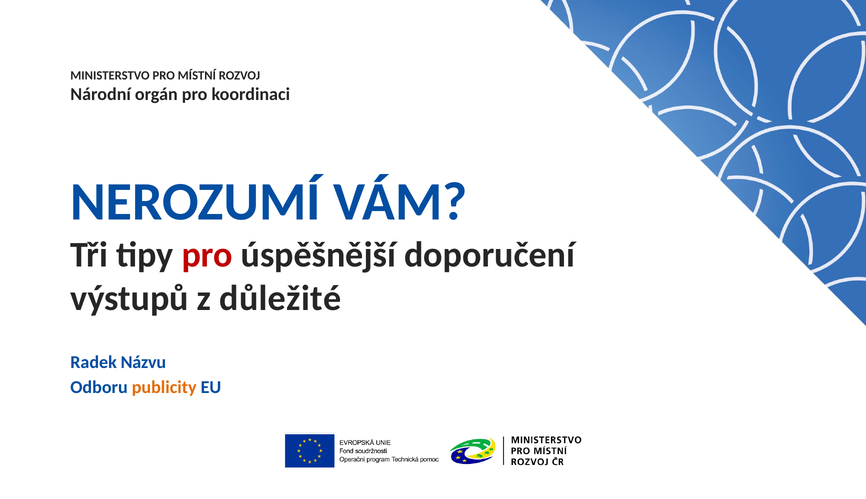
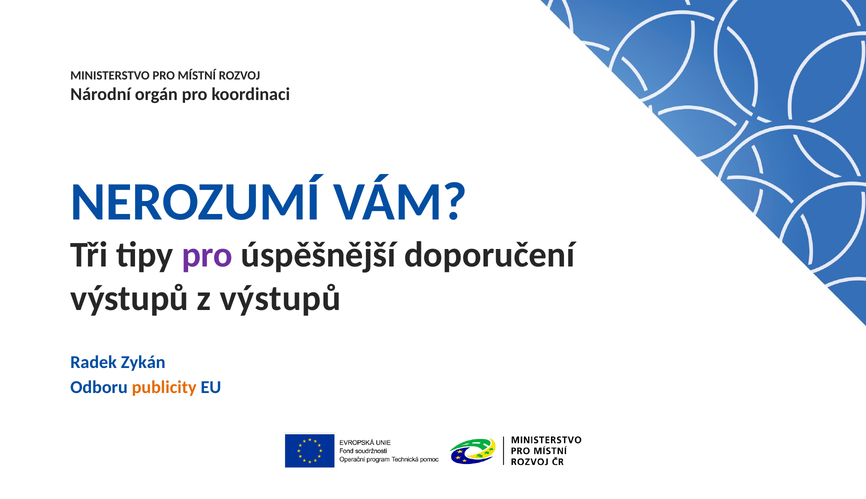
pro colour: red -> purple (207, 255)
z důležité: důležité -> výstupů (280, 298)
Názvu: Názvu -> Zykán (143, 362)
